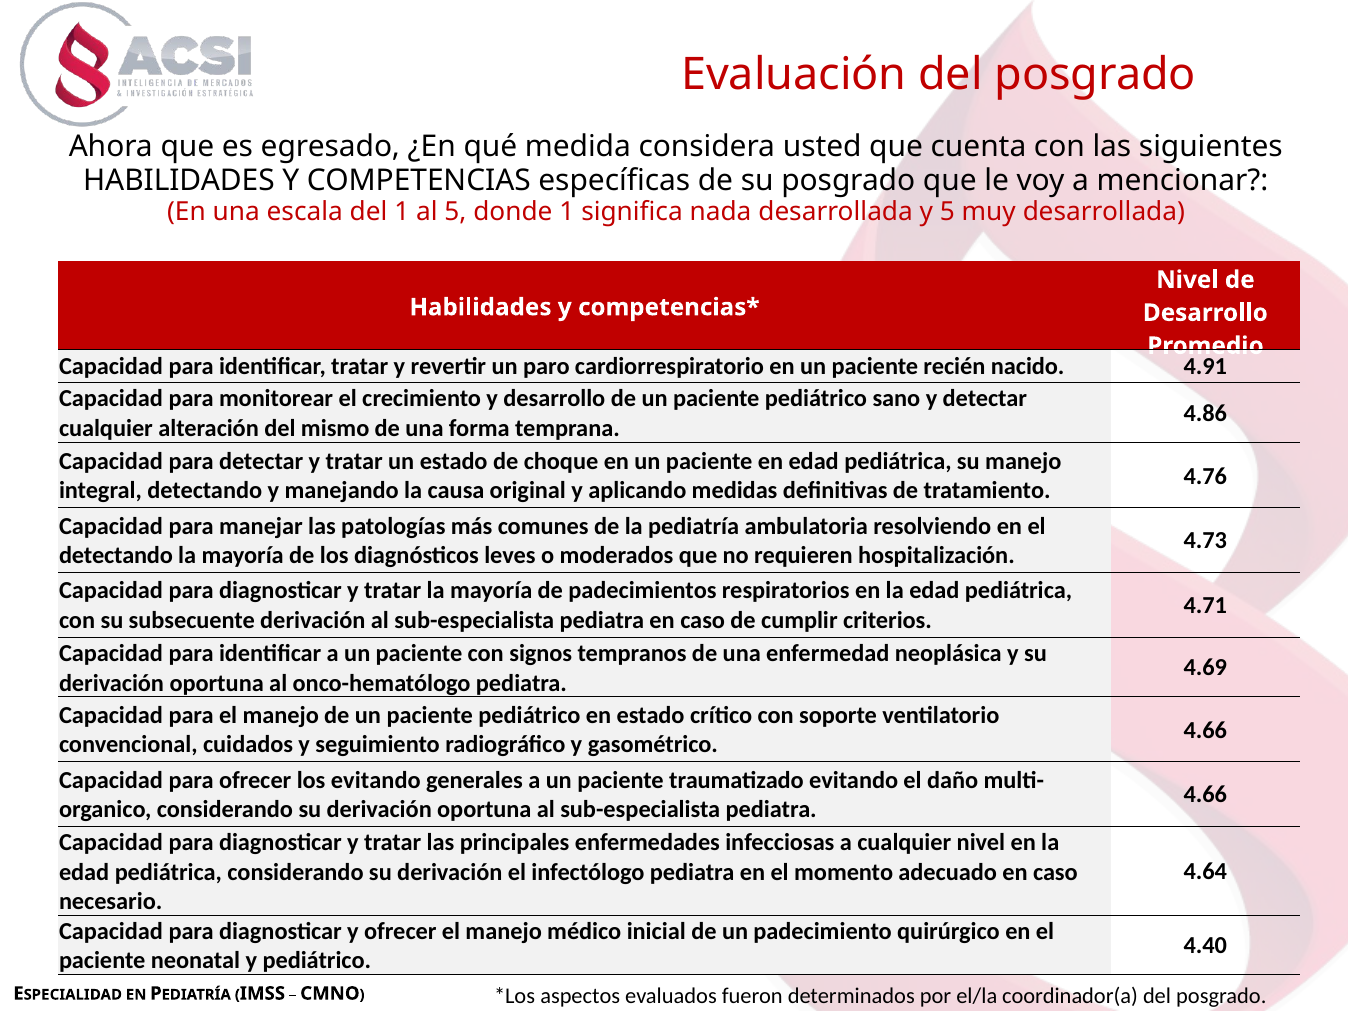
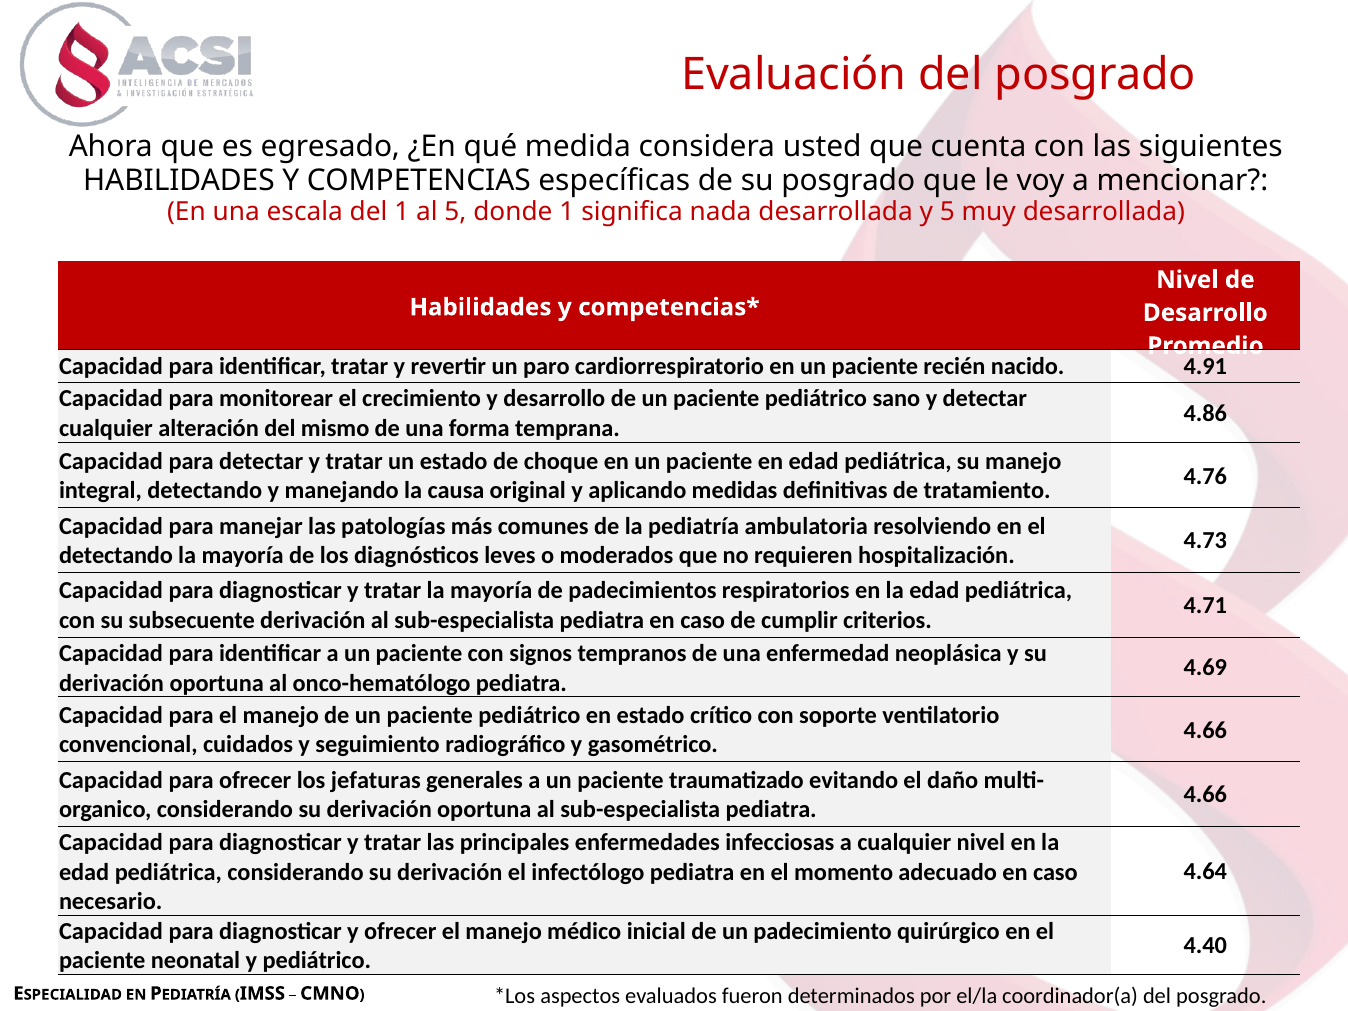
los evitando: evitando -> jefaturas (376, 780)
